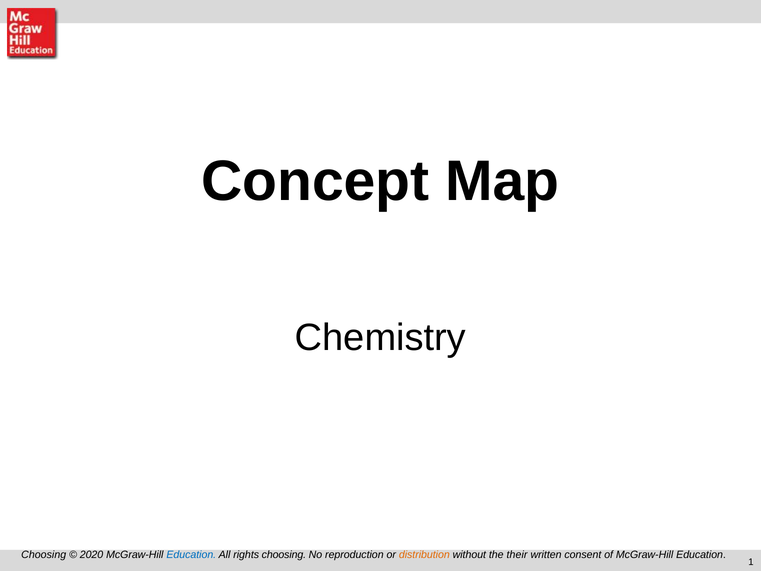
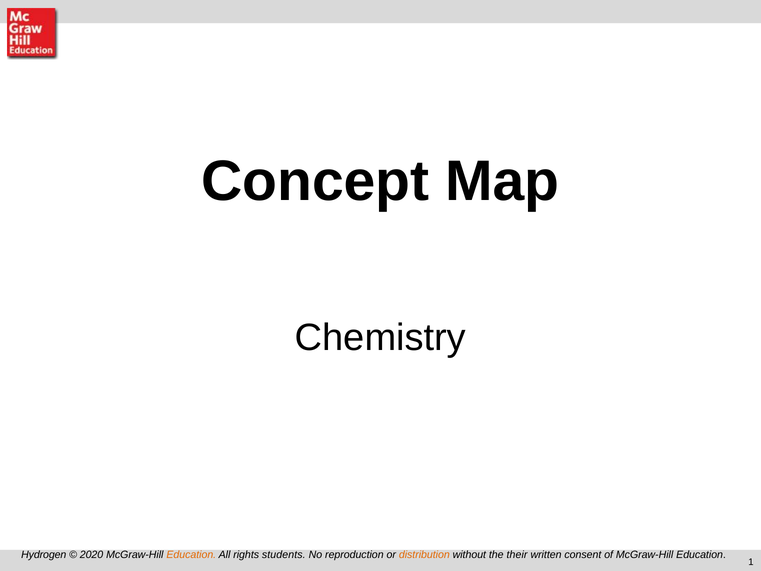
Choosing: Choosing -> Hydrogen (44, 555)
Education colour: blue -> orange (191, 555)
rights choosing: choosing -> students (284, 555)
